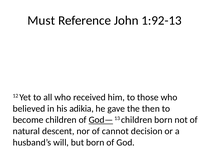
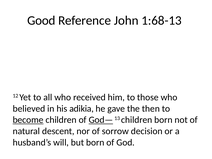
Must: Must -> Good (41, 21)
1:92-13: 1:92-13 -> 1:68-13 (162, 21)
become underline: none -> present (28, 120)
cannot: cannot -> sorrow (115, 131)
